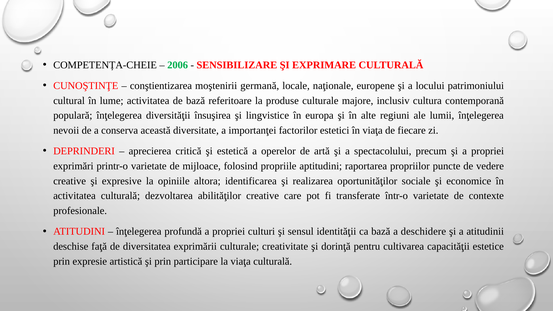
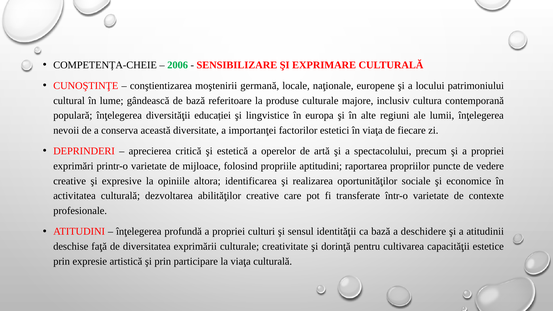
lume activitatea: activitatea -> gândească (148, 101)
însuşirea: însuşirea -> educației (213, 116)
